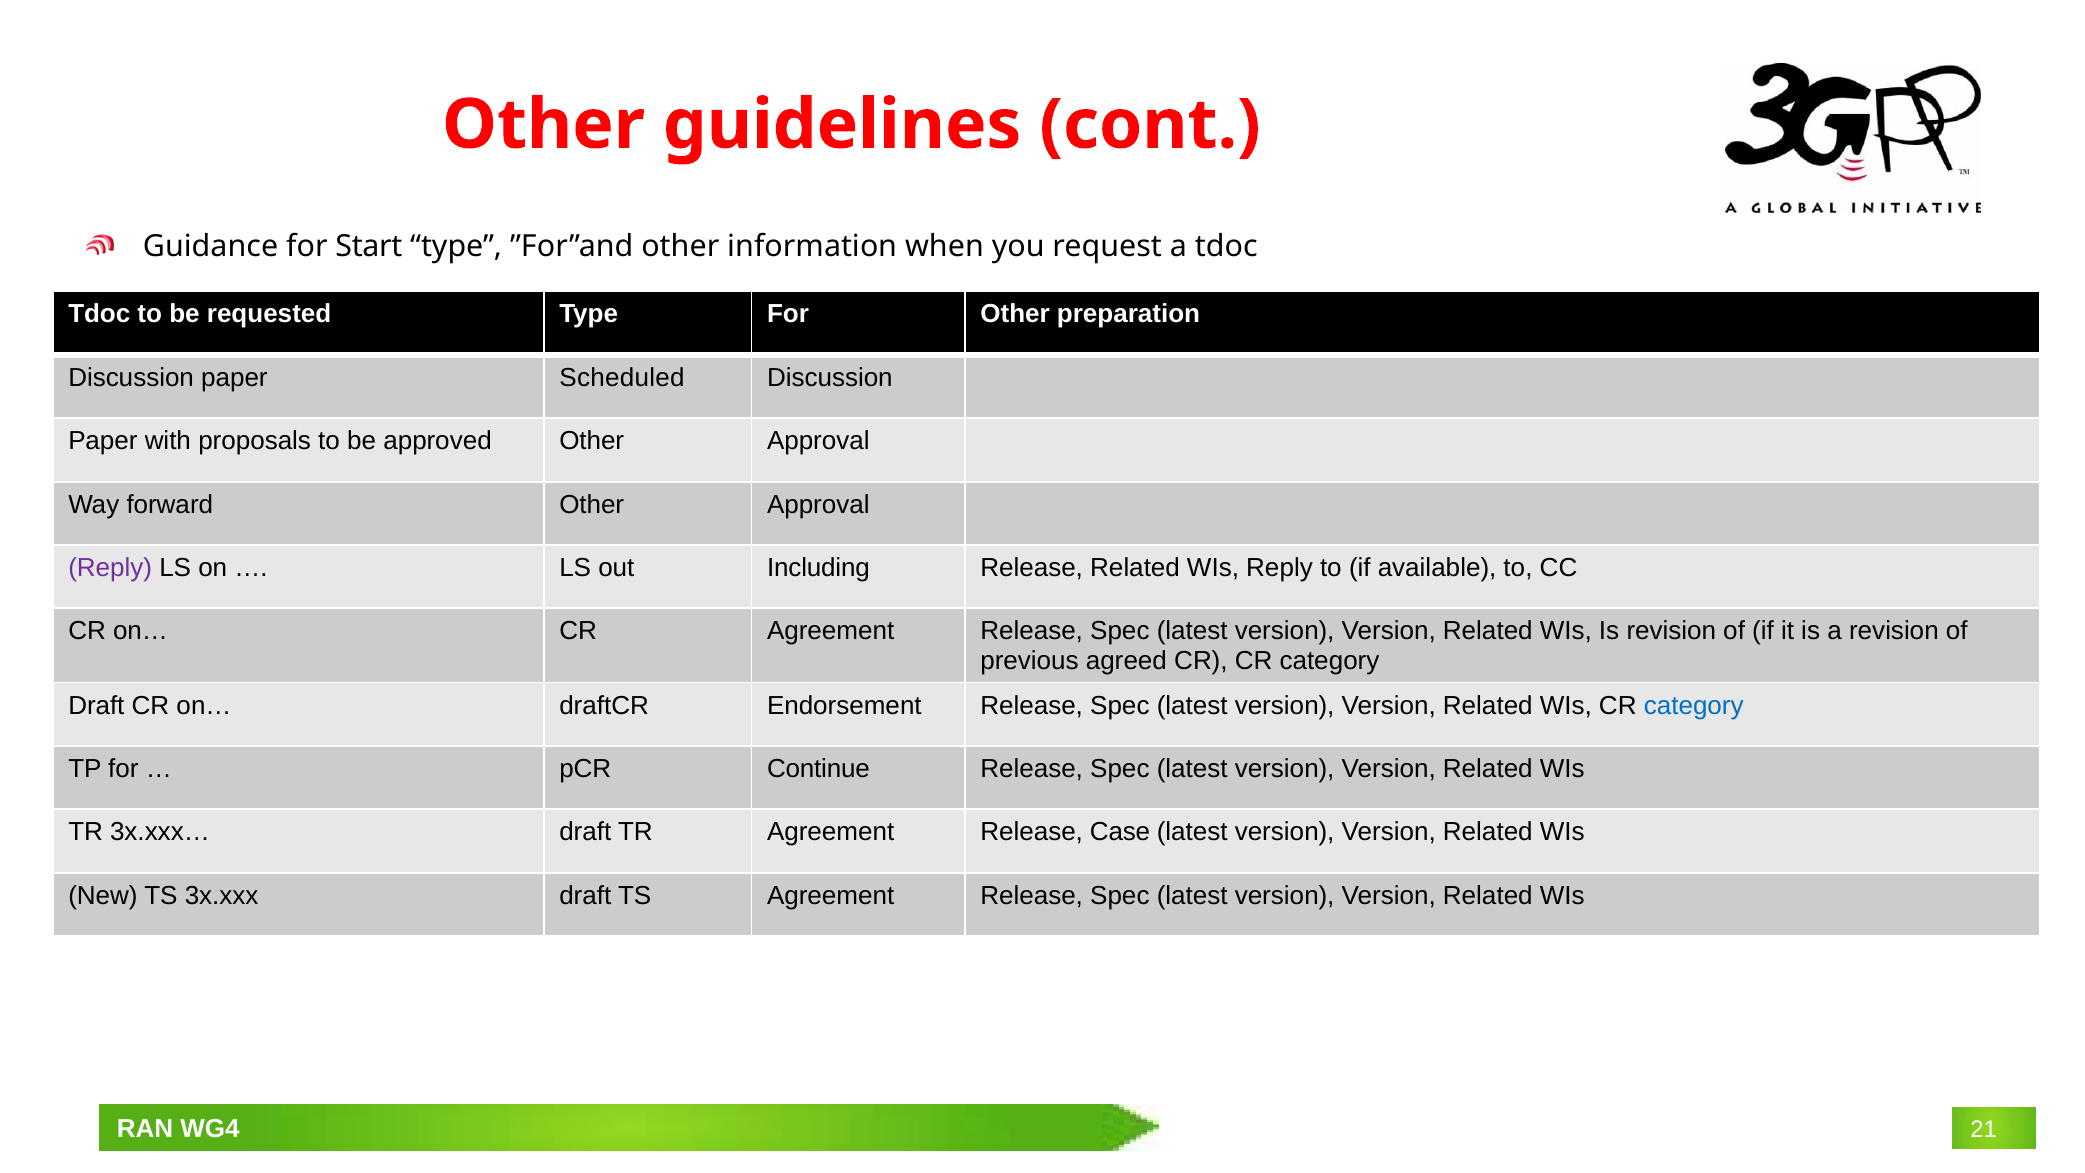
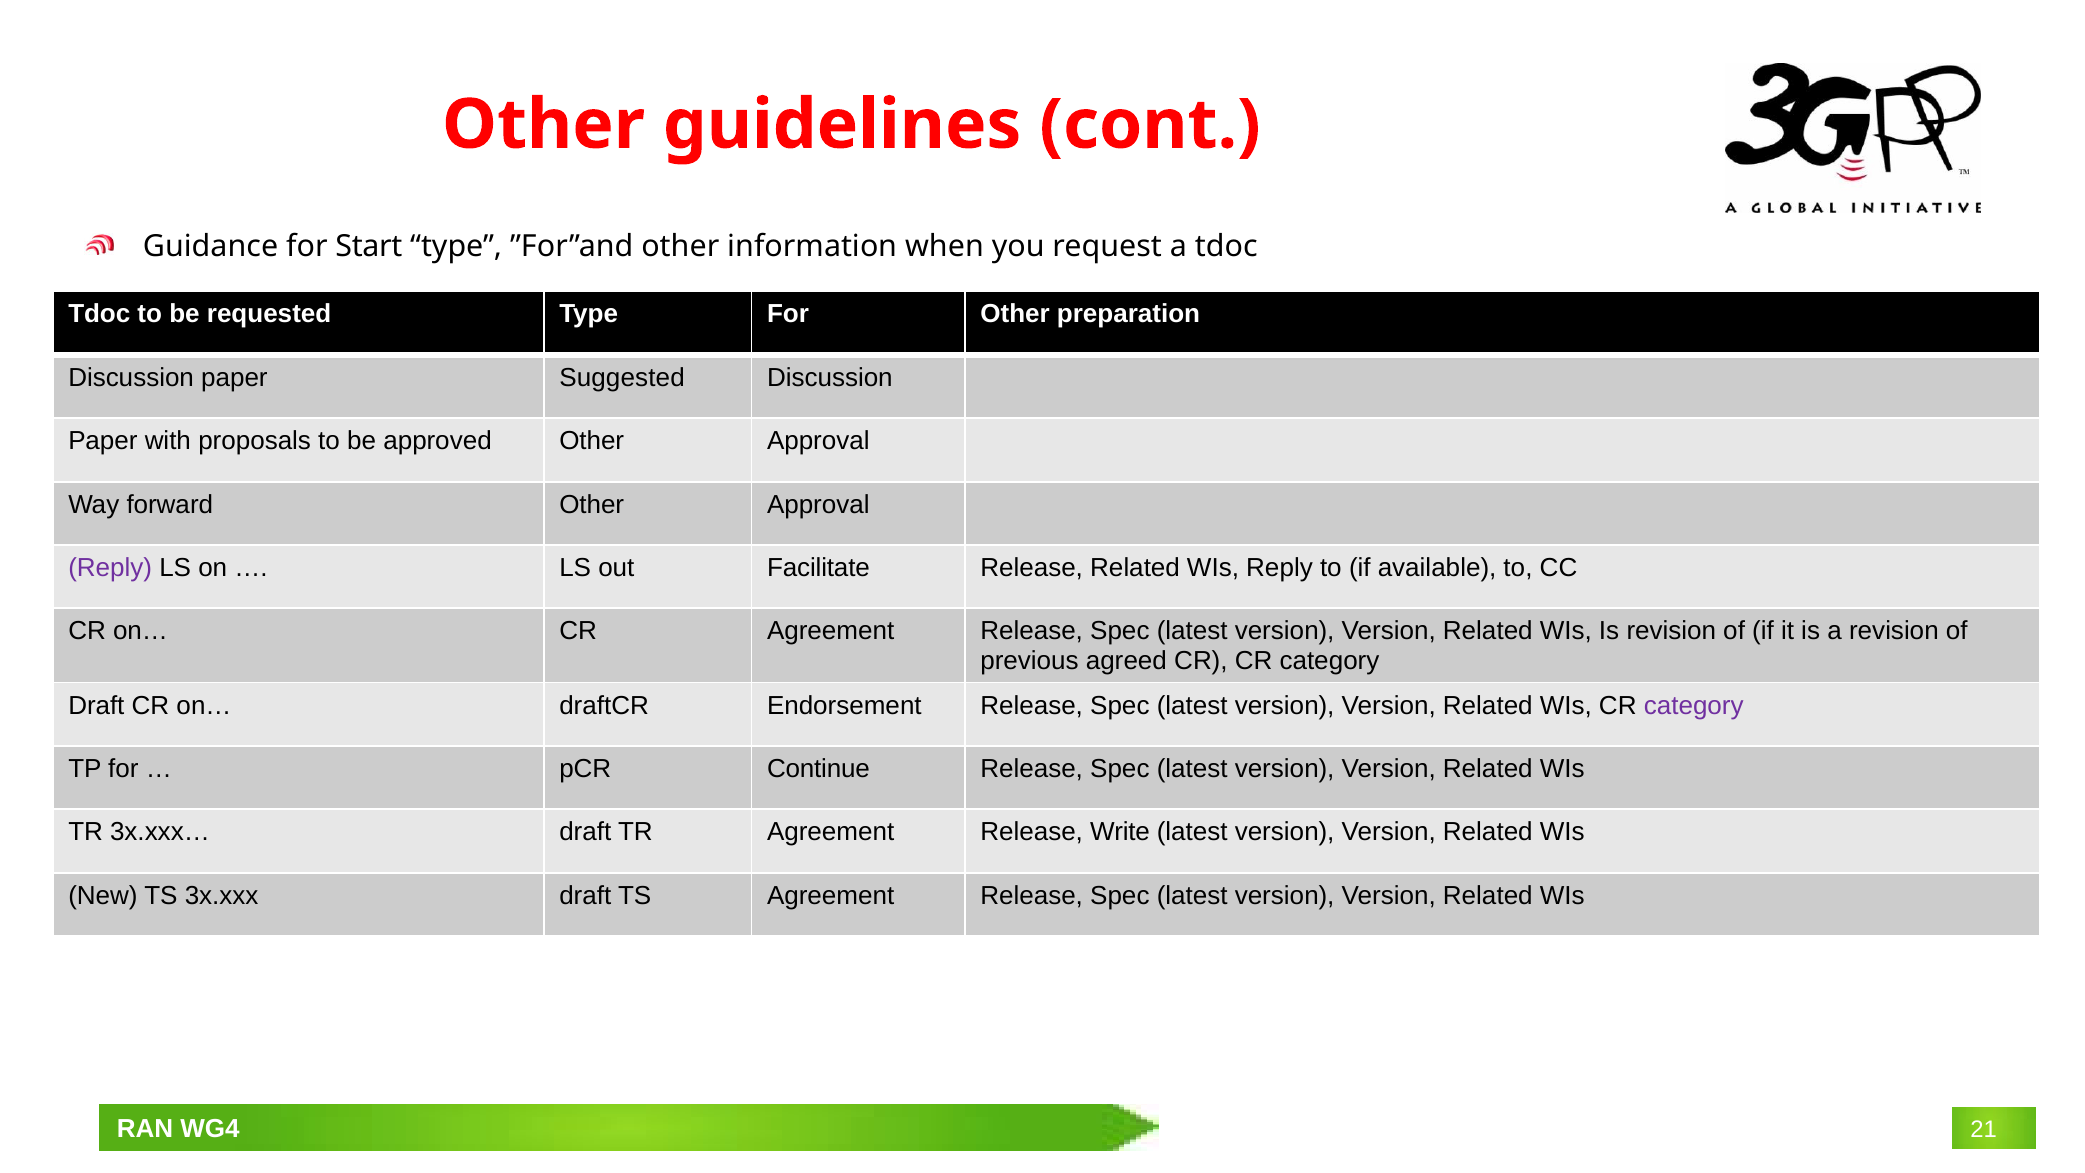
Scheduled: Scheduled -> Suggested (622, 378)
Including: Including -> Facilitate (818, 568)
category colour: blue -> purple (1694, 705)
Case: Case -> Write (1120, 832)
